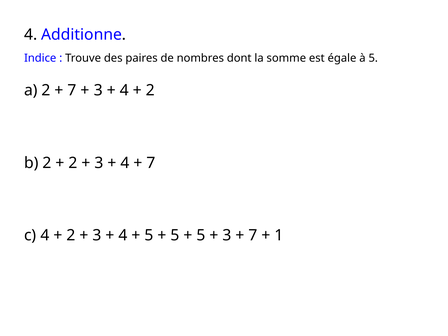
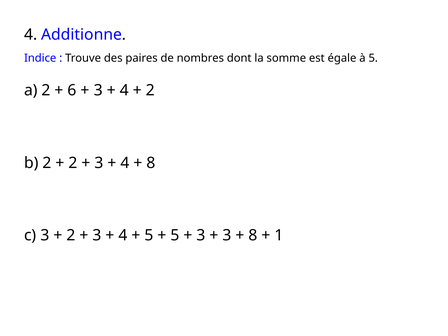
7: 7 -> 6 (72, 90)
7: 7 -> 8 (151, 163)
c 4: 4 -> 3 (45, 235)
5: 5 -> 3 (201, 235)
7: 7 -> 8 (253, 235)
